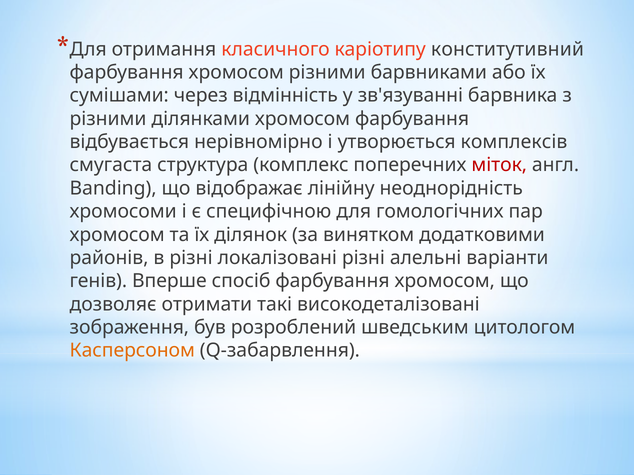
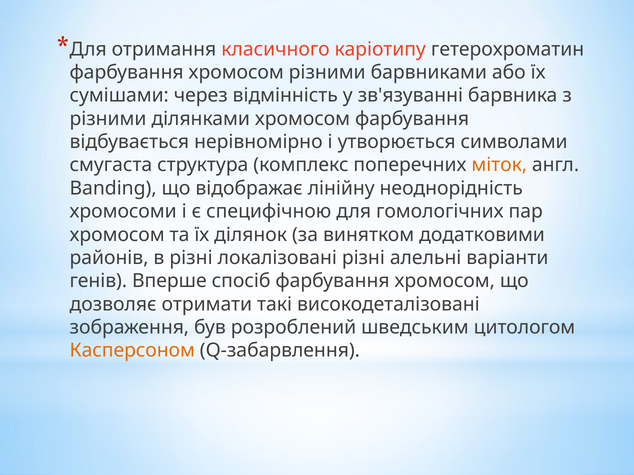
конститутивний: конститутивний -> гетерохроматин (508, 49)
комплексів: комплексів -> символами (514, 142)
міток colour: red -> orange (499, 165)
